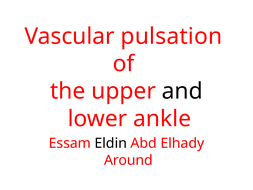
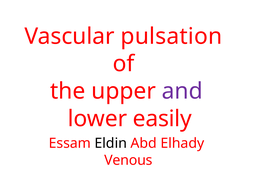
and colour: black -> purple (182, 91)
ankle: ankle -> easily (162, 119)
Around: Around -> Venous (128, 160)
